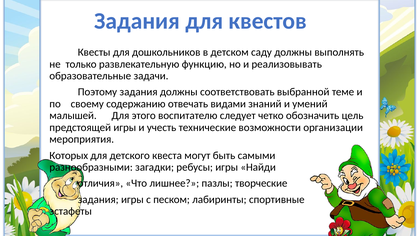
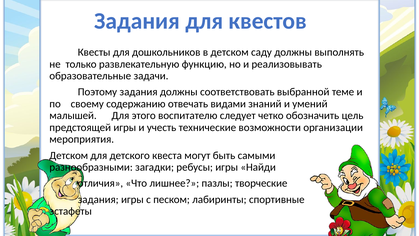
Которых: Которых -> Детском (69, 155)
